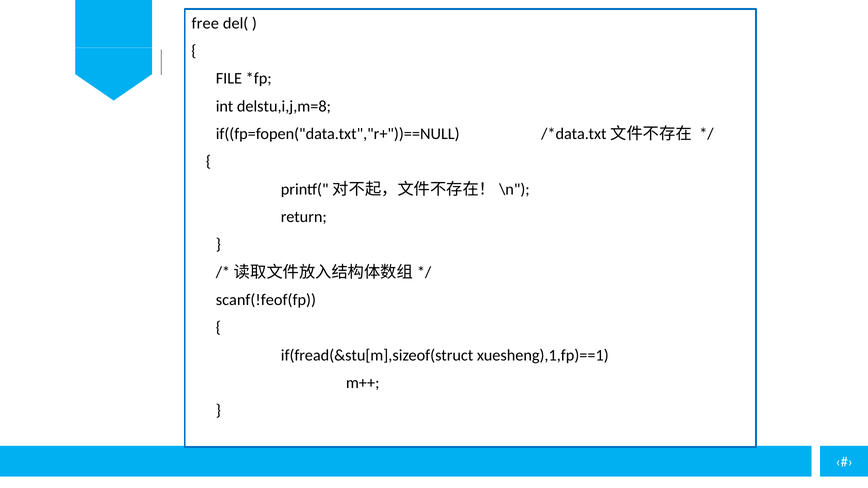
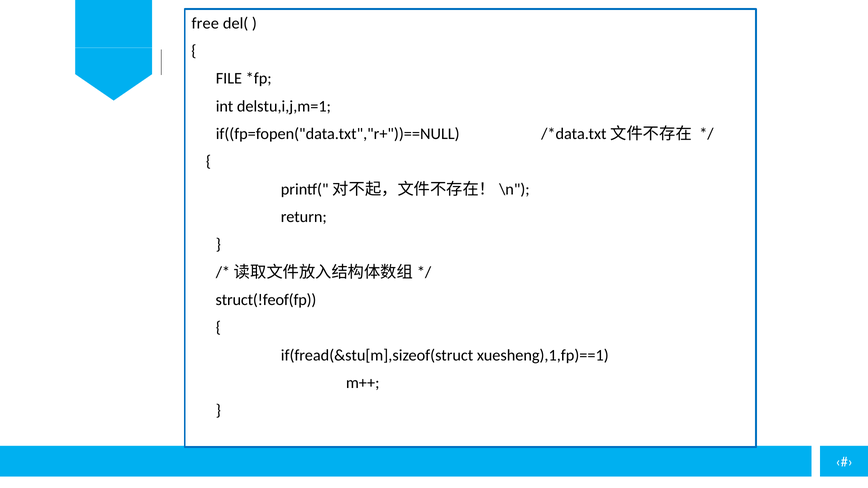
delstu,i,j,m=8: delstu,i,j,m=8 -> delstu,i,j,m=1 (284, 106)
scanf(!feof(fp: scanf(!feof(fp -> struct(!feof(fp (266, 300)
